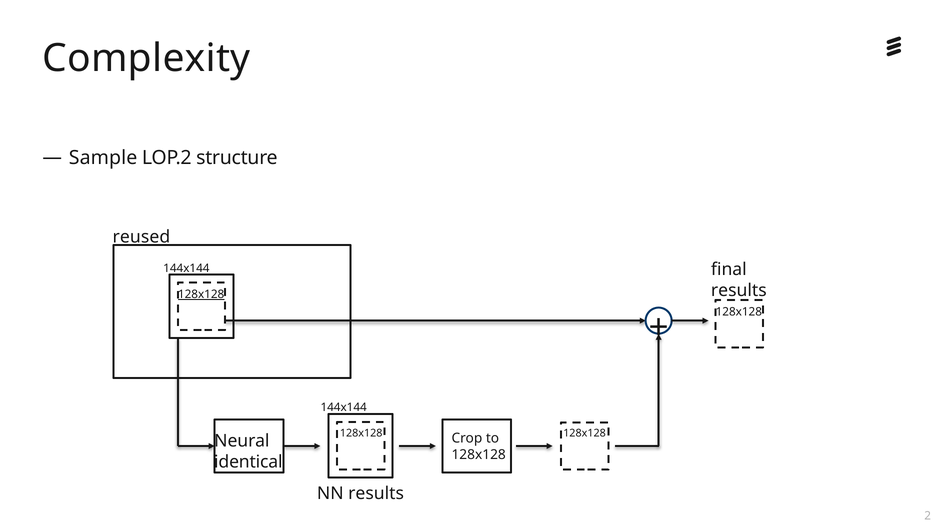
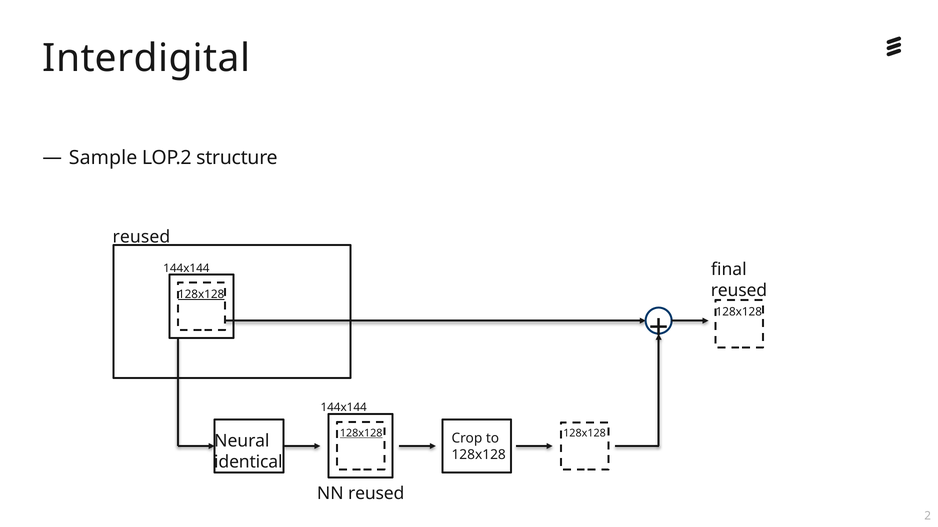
Complexity: Complexity -> Interdigital (146, 58)
results: results -> reused (739, 291)
128x128 underline: none -> present (361, 434)
NN results: results -> reused (376, 494)
